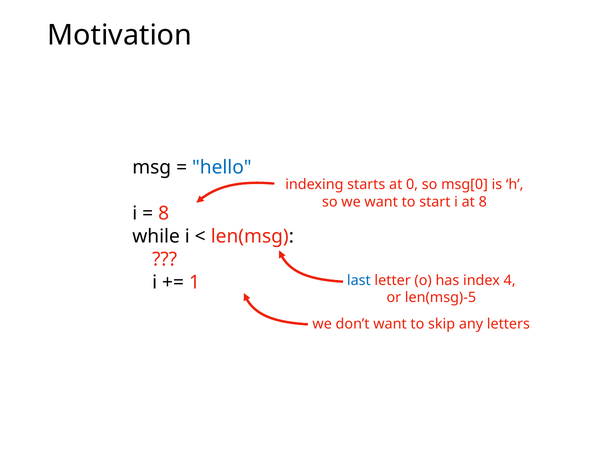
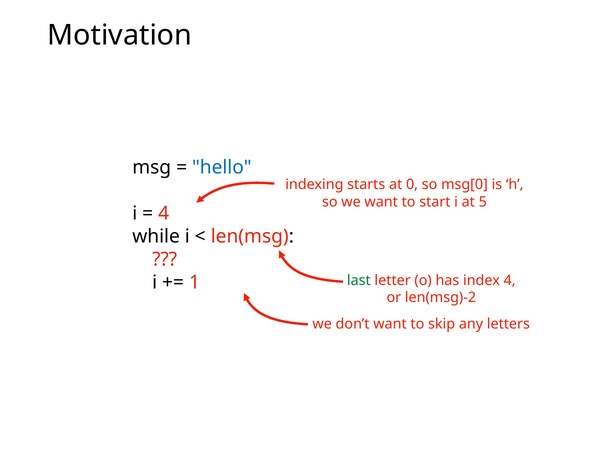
at 8: 8 -> 5 (483, 202)
8: 8 -> 4 (164, 213)
last colour: blue -> green (359, 280)
len(msg)-5: len(msg)-5 -> len(msg)-2 (441, 297)
